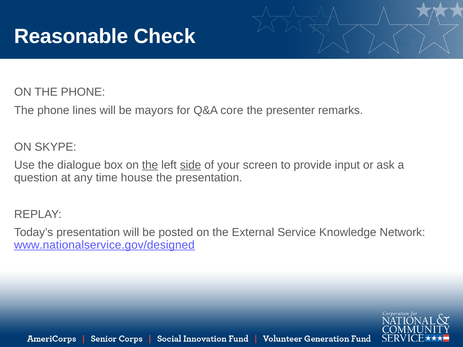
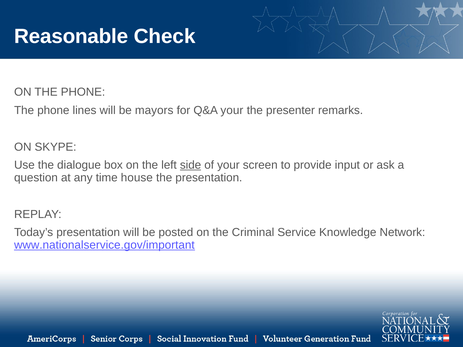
Q&A core: core -> your (232, 110)
the underline: present -> none (150, 165)
External: External -> Criminal (253, 233)
www.nationalservice.gov/designed: www.nationalservice.gov/designed -> www.nationalservice.gov/important (104, 245)
